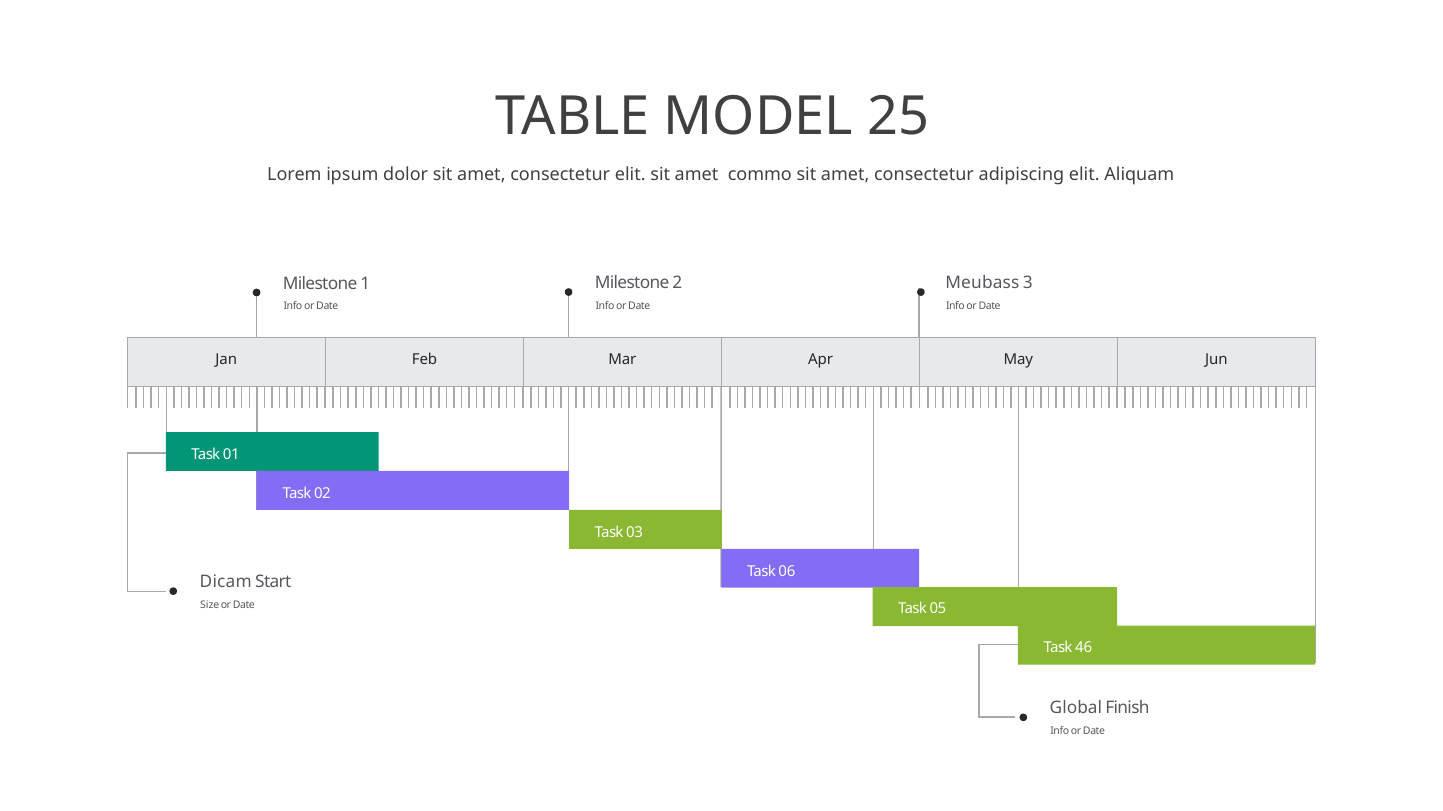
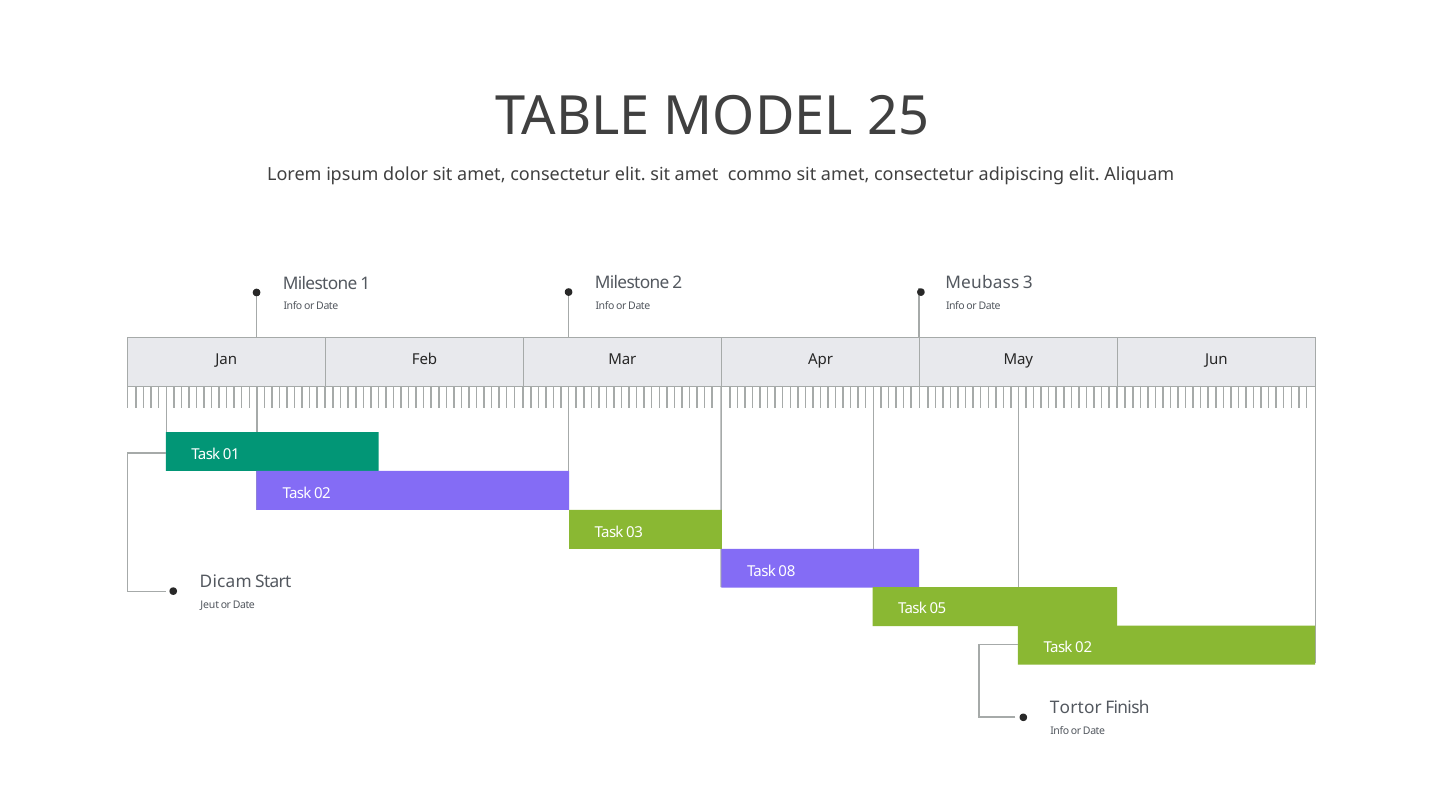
06: 06 -> 08 (787, 572)
Size: Size -> Jeut (210, 605)
46: 46 -> 02 (1084, 649)
Global: Global -> Tortor (1076, 709)
